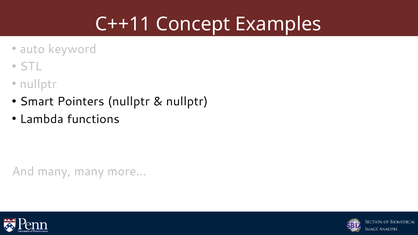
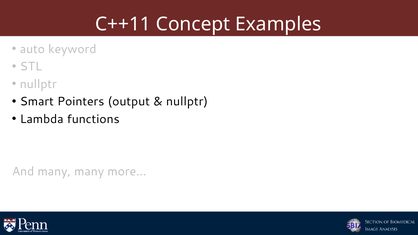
Pointers nullptr: nullptr -> output (129, 102)
